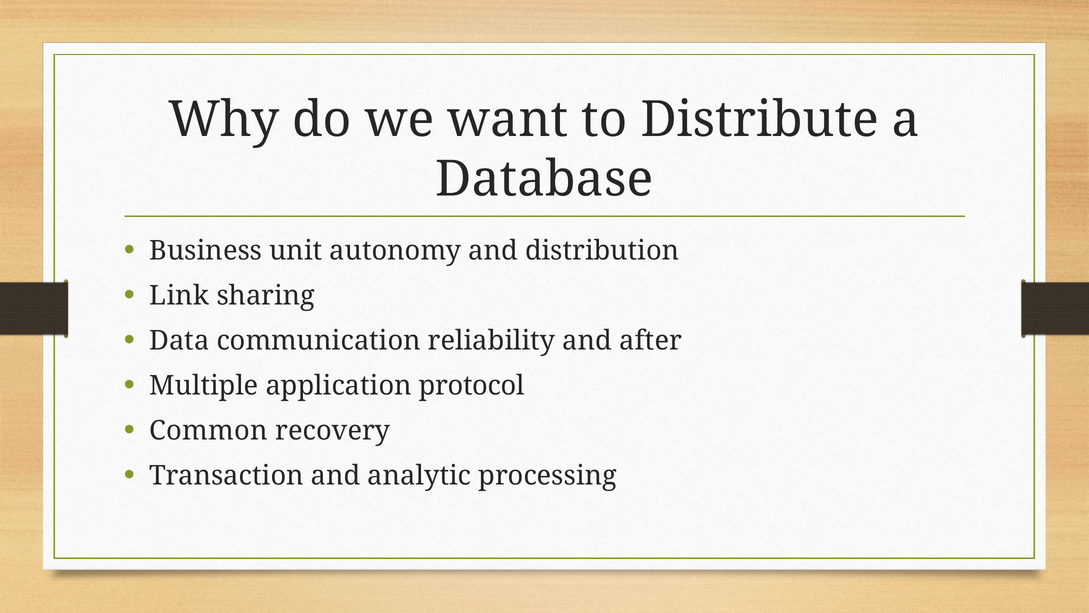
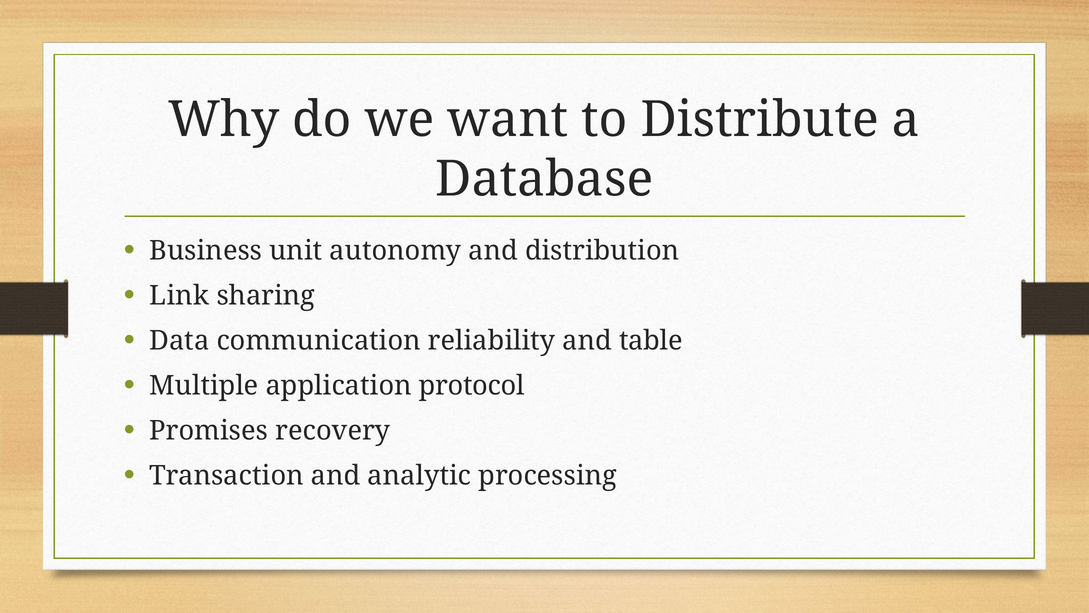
after: after -> table (651, 341)
Common: Common -> Promises (209, 430)
